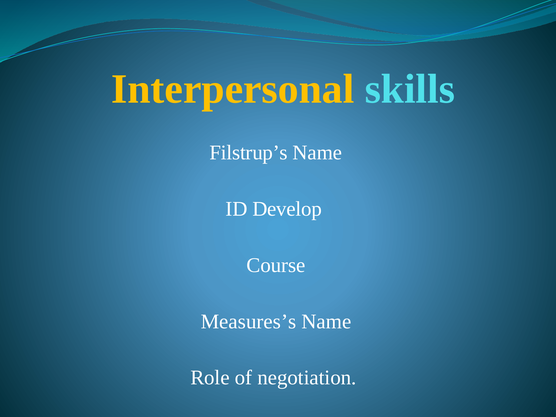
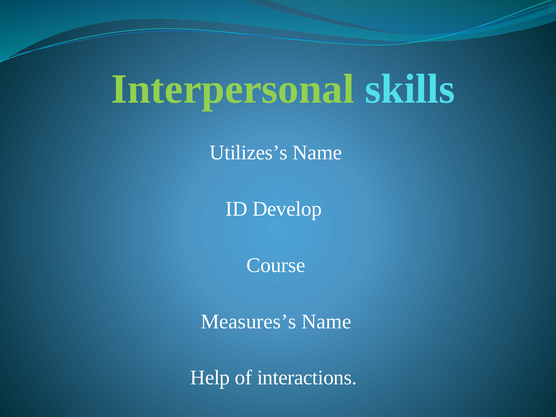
Interpersonal colour: yellow -> light green (233, 89)
Filstrup’s: Filstrup’s -> Utilizes’s (249, 153)
Role: Role -> Help (210, 378)
negotiation: negotiation -> interactions (307, 378)
